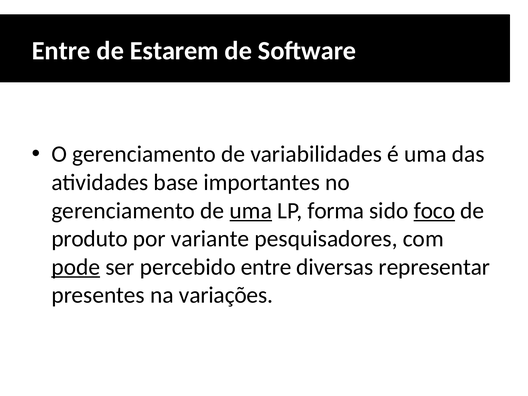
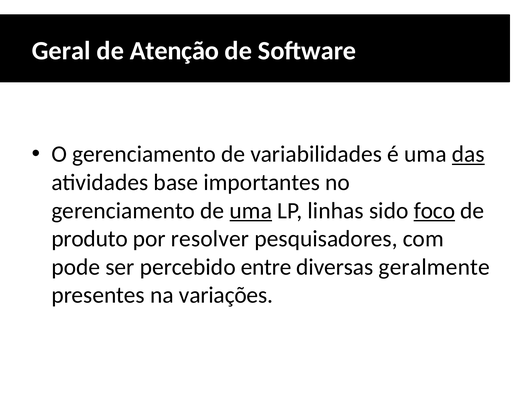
Entre: Entre -> Geral (61, 51)
Estarem: Estarem -> Atenção (174, 51)
das underline: none -> present (468, 154)
forma: forma -> linhas (336, 211)
variante: variante -> resolver (210, 239)
pode underline: present -> none (76, 267)
representar: representar -> geralmente (434, 267)
